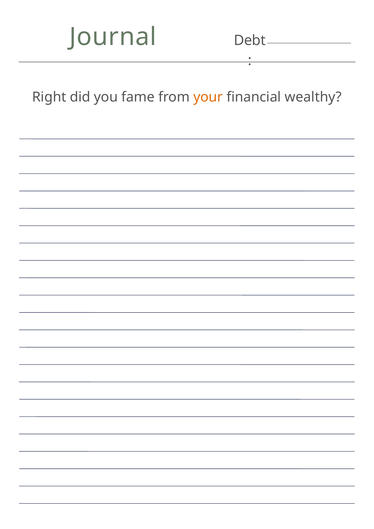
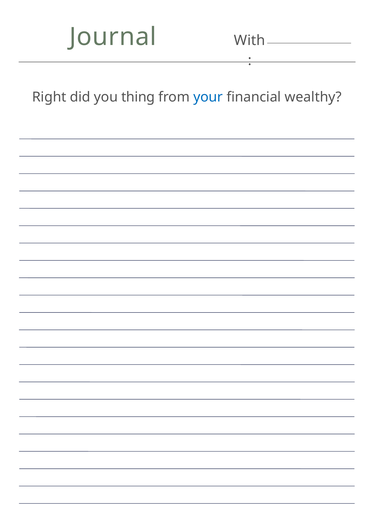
Debt: Debt -> With (250, 40)
fame: fame -> thing (138, 97)
your colour: orange -> blue (208, 97)
